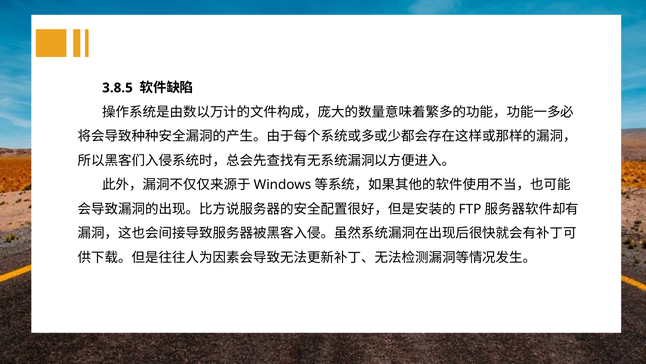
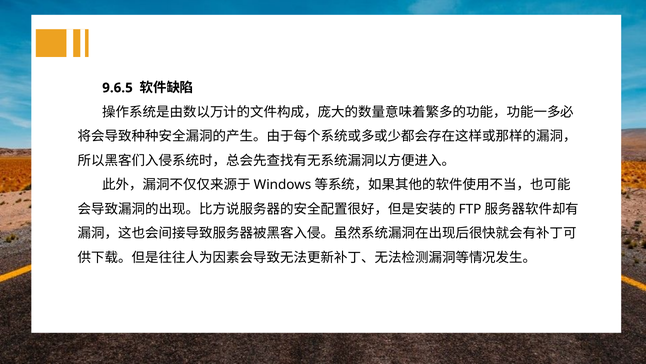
3.8.5: 3.8.5 -> 9.6.5 (117, 88)
